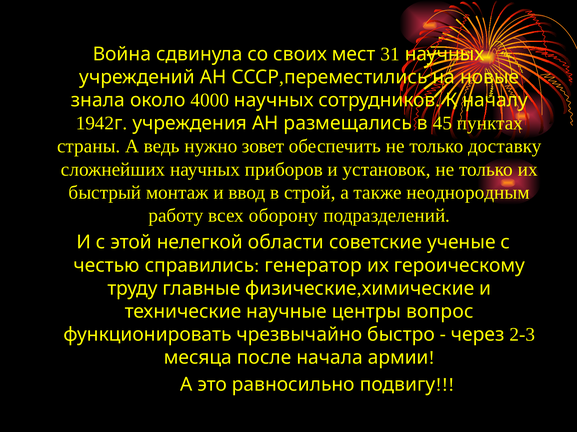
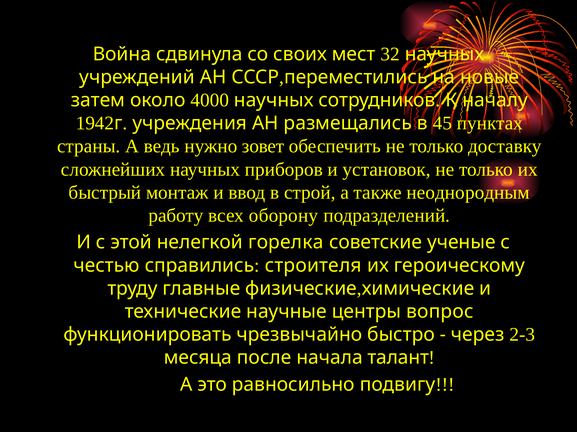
31: 31 -> 32 (390, 54)
знала: знала -> затем (98, 100)
области: области -> горелка (286, 243)
генератор: генератор -> строителя (313, 266)
армии: армии -> талант (398, 358)
